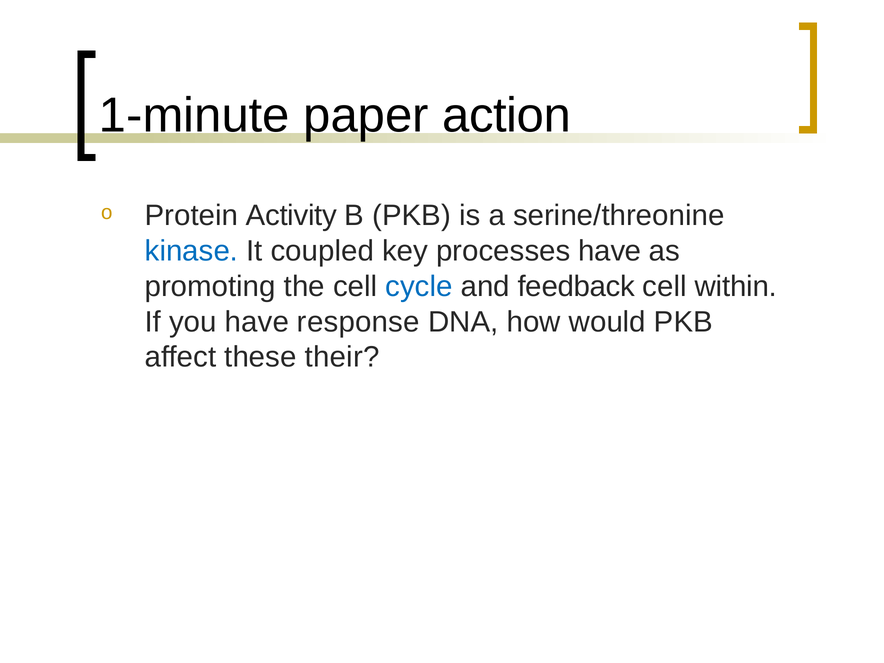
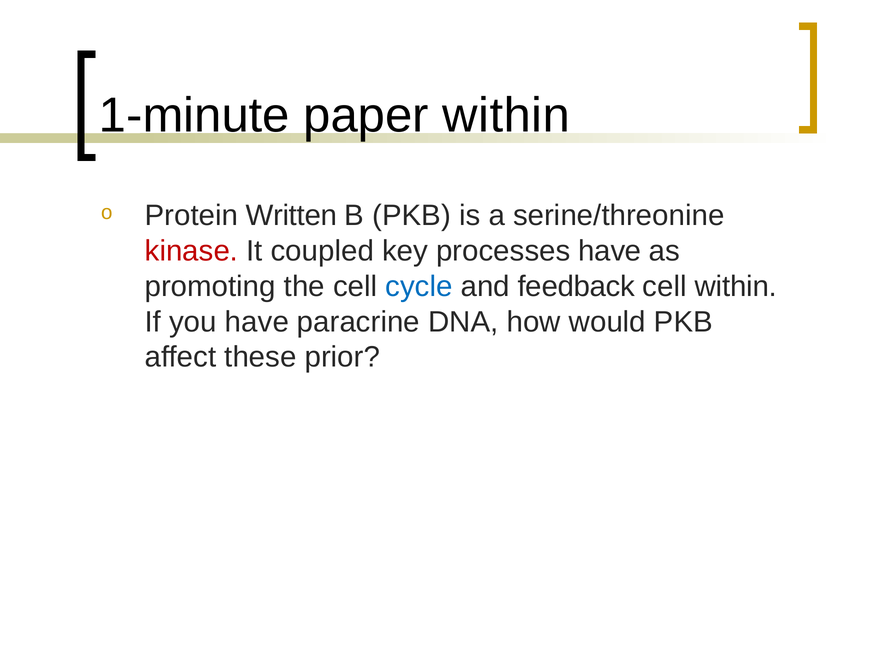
paper action: action -> within (506, 115)
Activity: Activity -> Written (291, 216)
kinase colour: blue -> red (191, 251)
response: response -> paracrine (358, 322)
their: their -> prior (342, 357)
